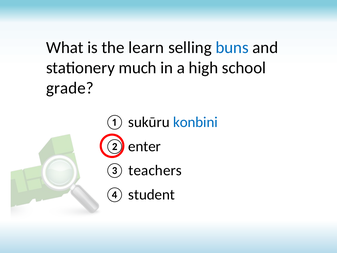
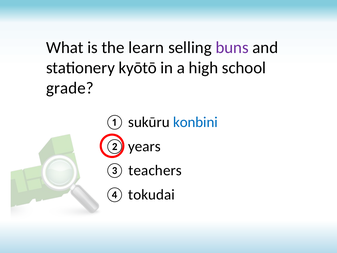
buns colour: blue -> purple (232, 47)
much: much -> kyōtō (138, 68)
enter: enter -> years (144, 146)
student: student -> tokudai (152, 194)
